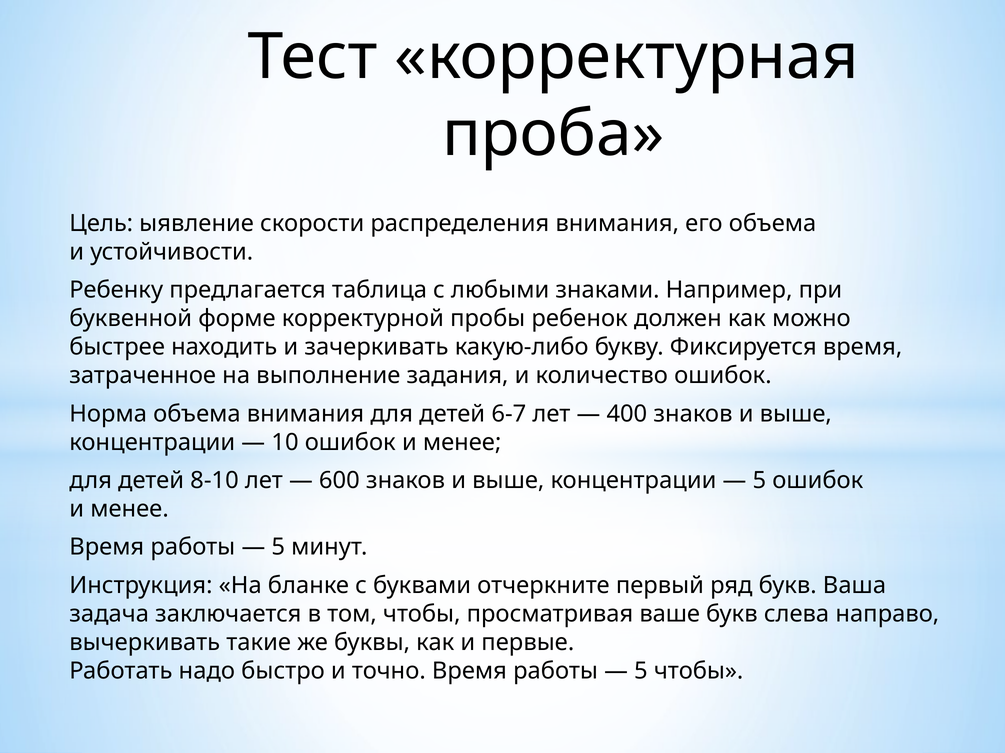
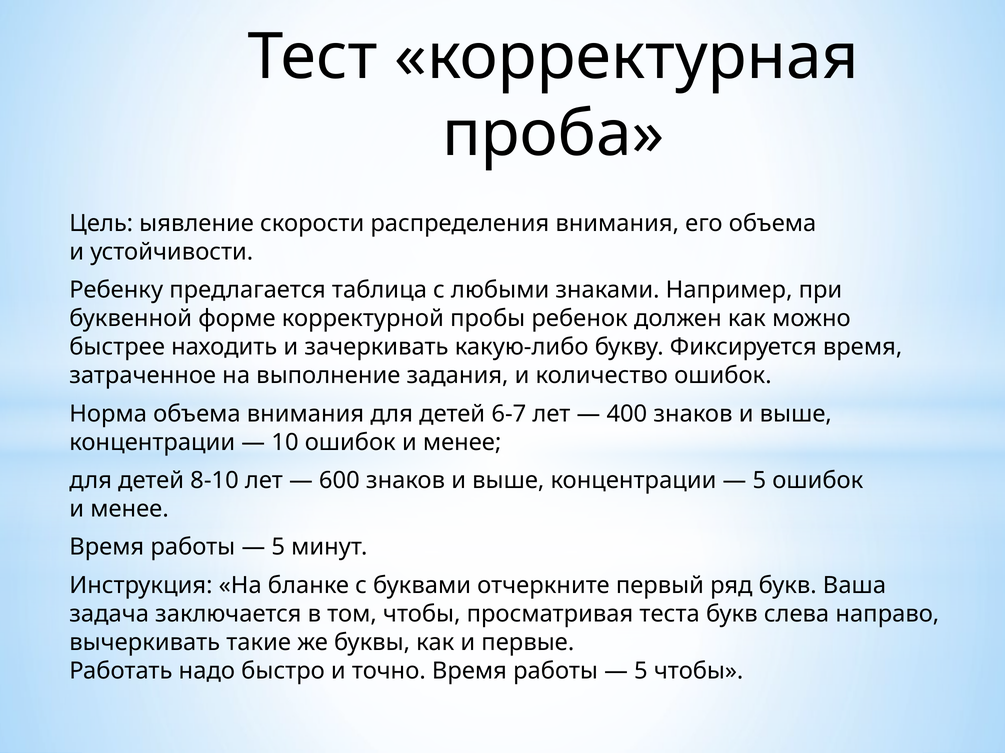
ваше: ваше -> теста (670, 614)
